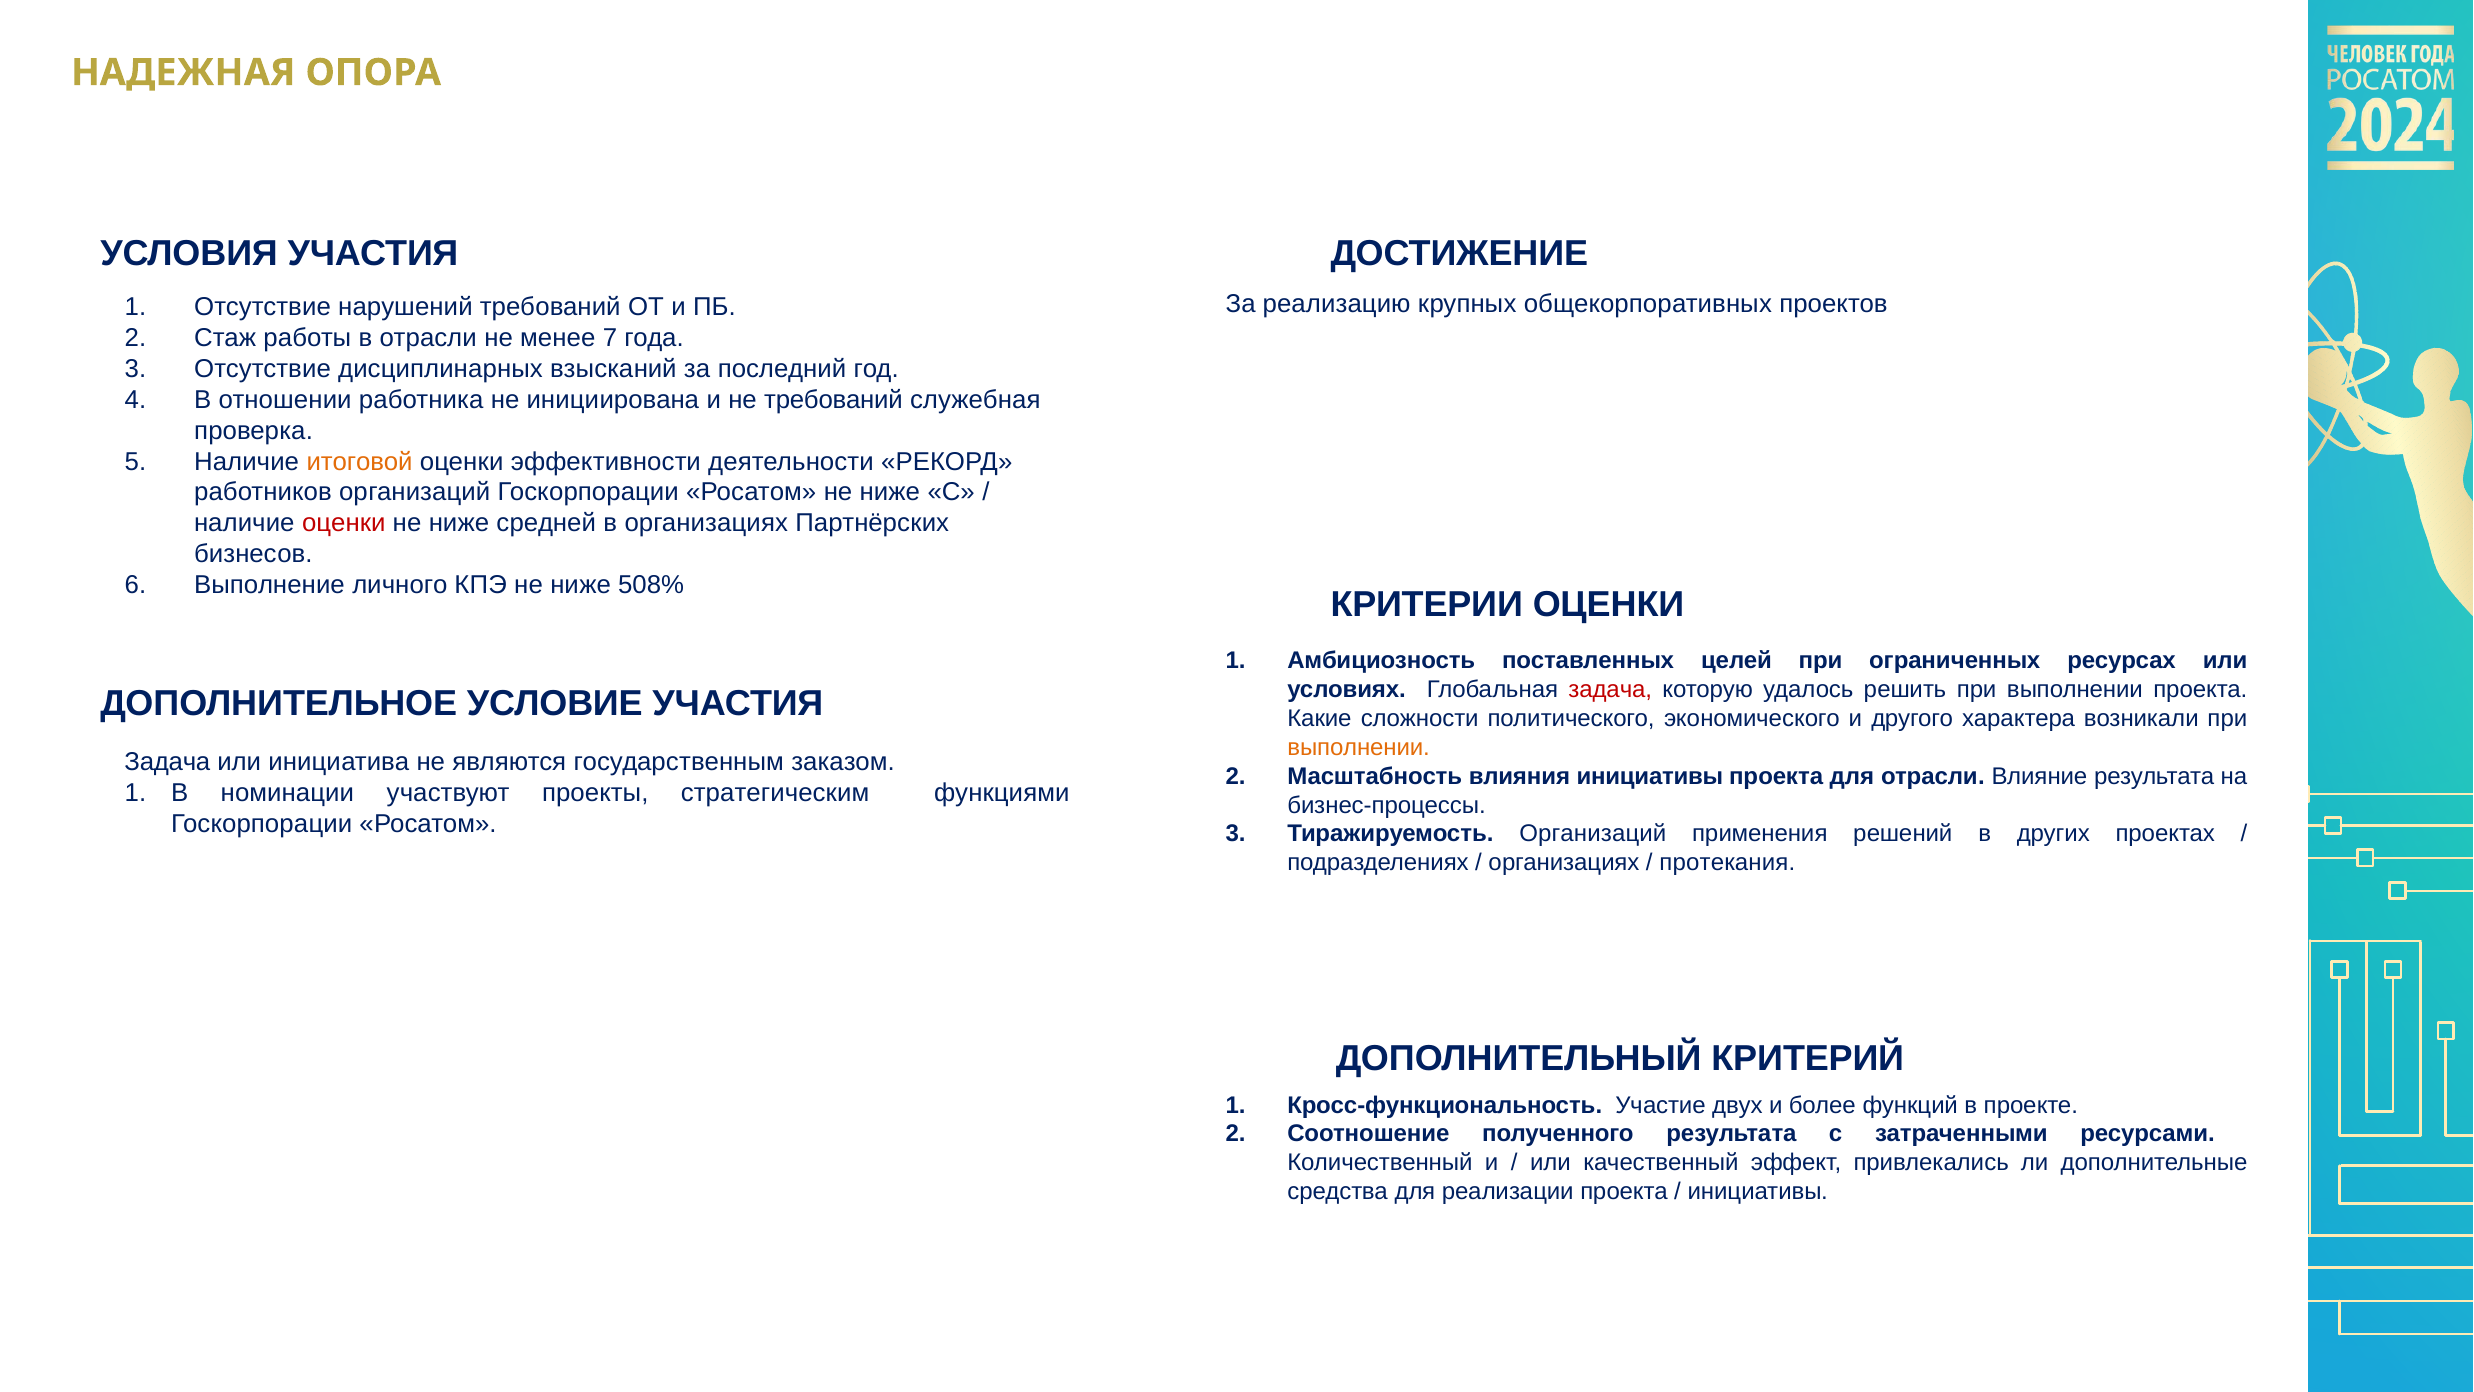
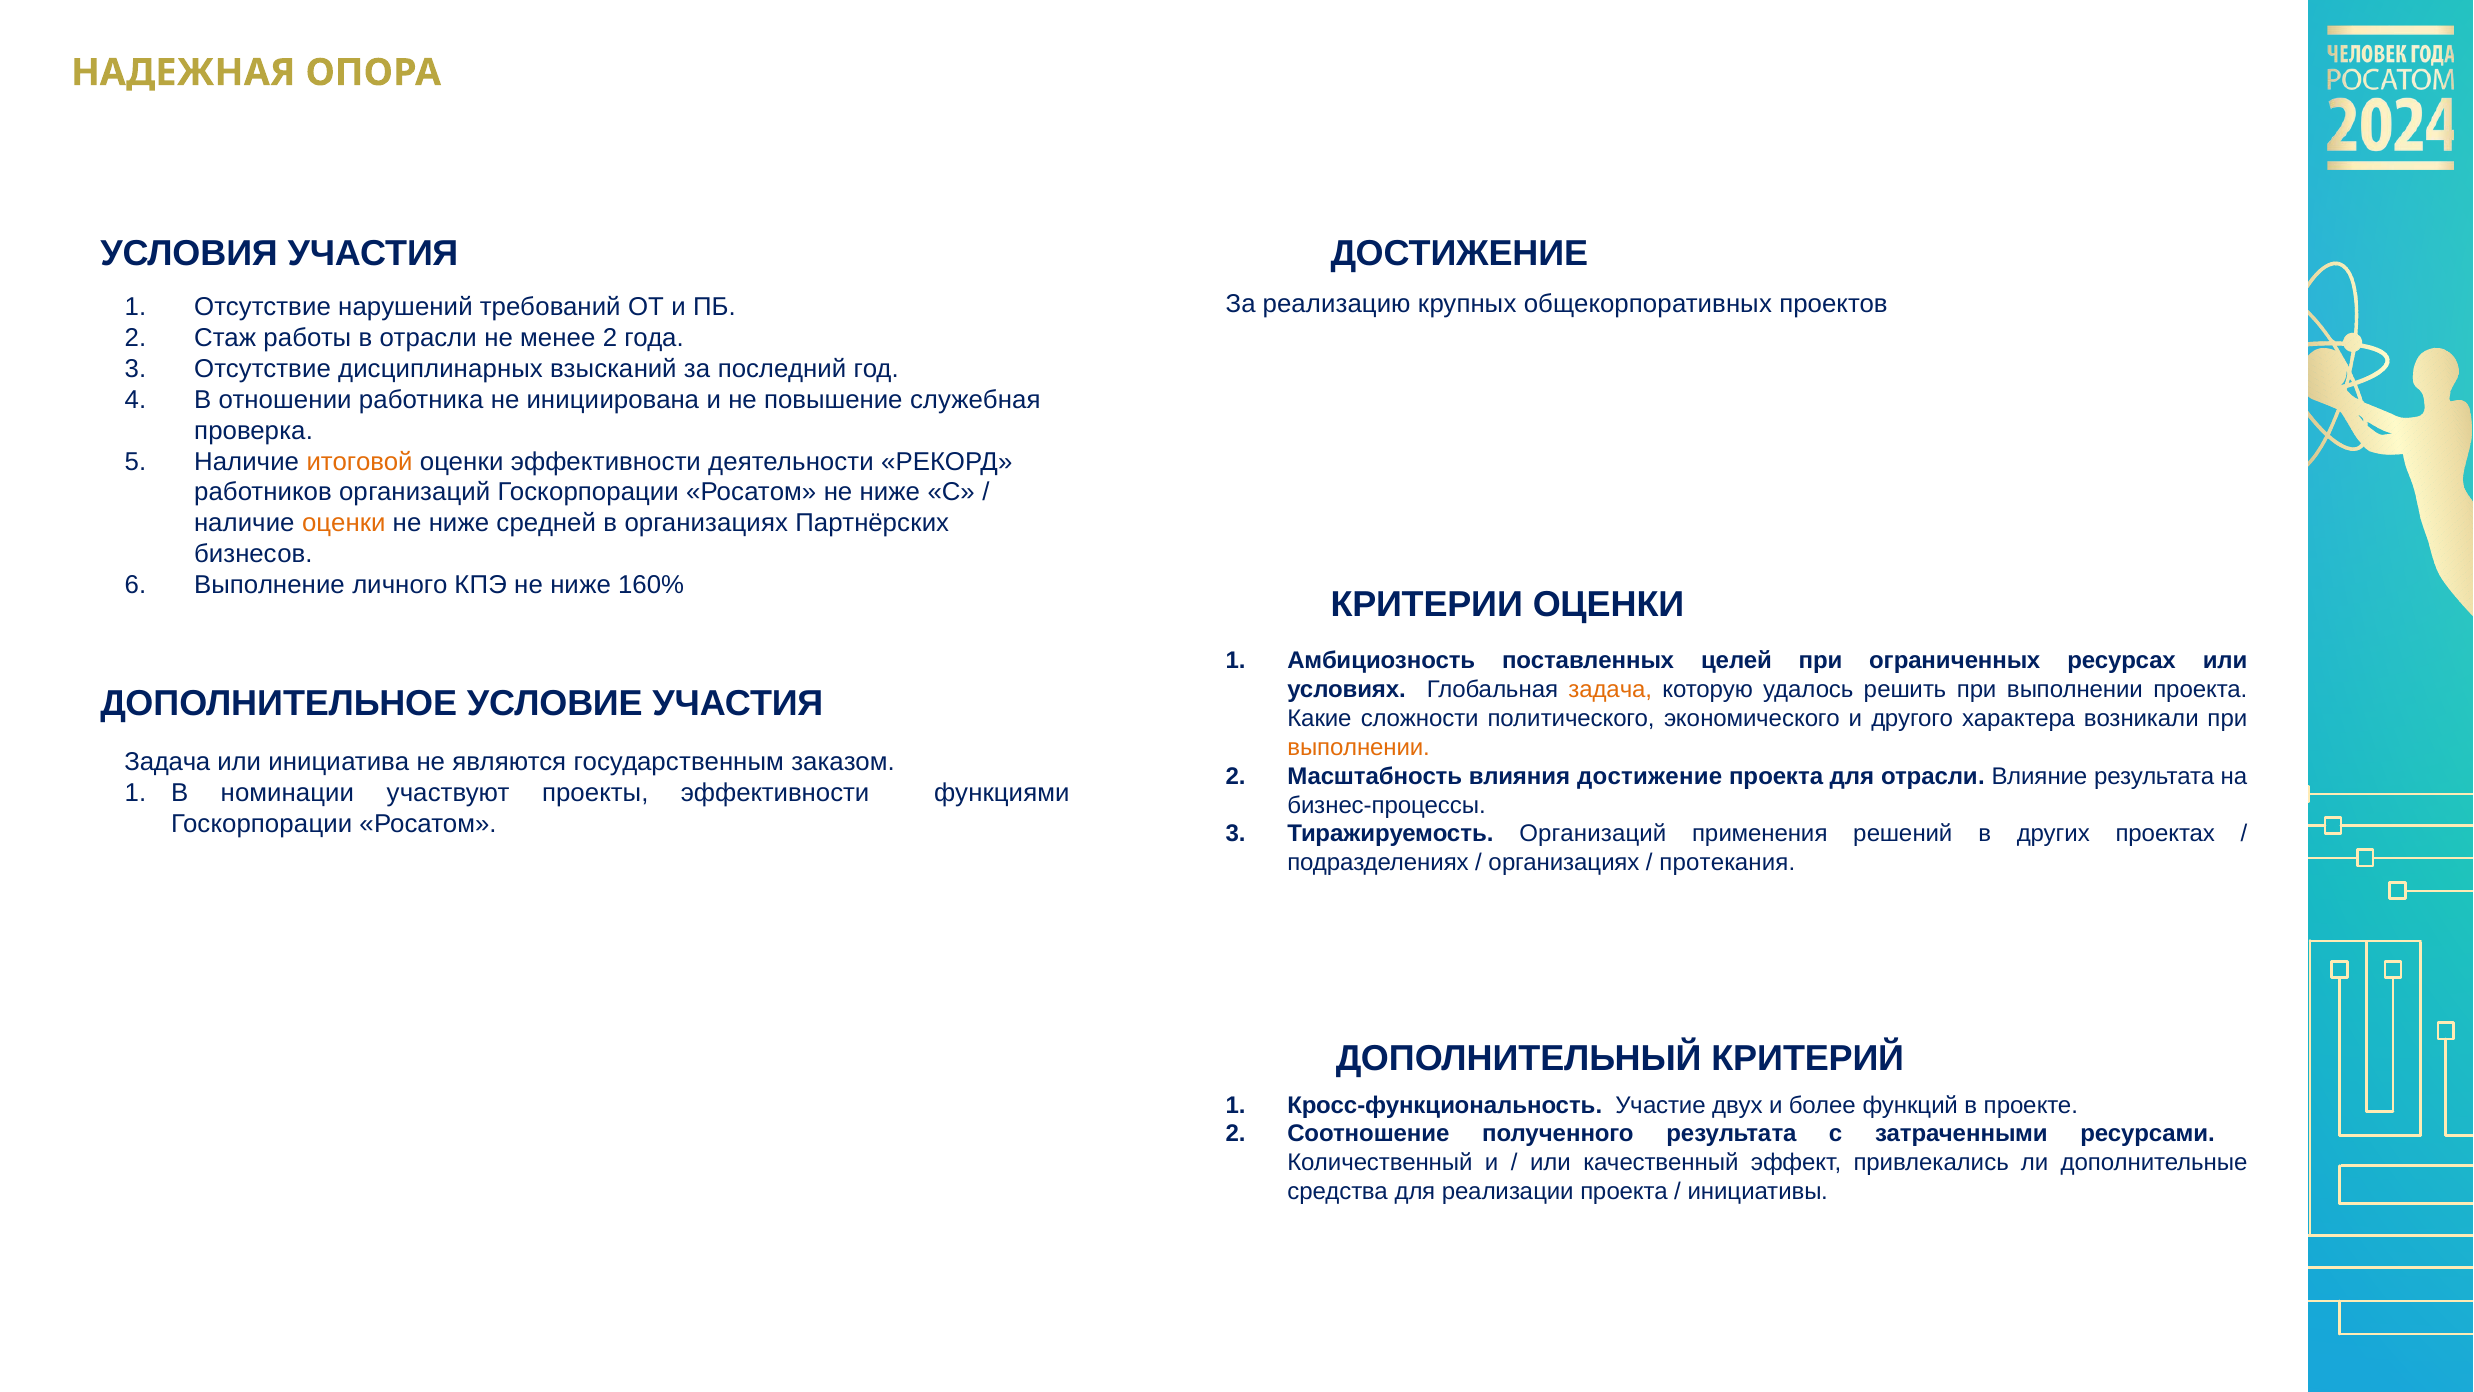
менее 7: 7 -> 2 (610, 338)
не требований: требований -> повышение (833, 400)
оценки colour: red -> orange (344, 523)
508%: 508% -> 160% (651, 585)
задача colour: red -> orange (1610, 690)
влияния инициативы: инициативы -> достижение (1650, 776)
проекты стратегическим: стратегическим -> эффективности (775, 793)
